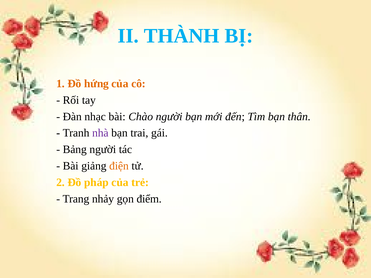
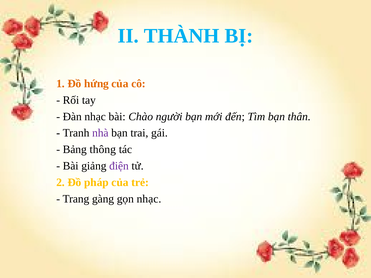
Bảng người: người -> thông (103, 150)
điện colour: orange -> purple (119, 166)
nhảy: nhảy -> gàng (103, 199)
gọn điểm: điểm -> nhạc (149, 199)
